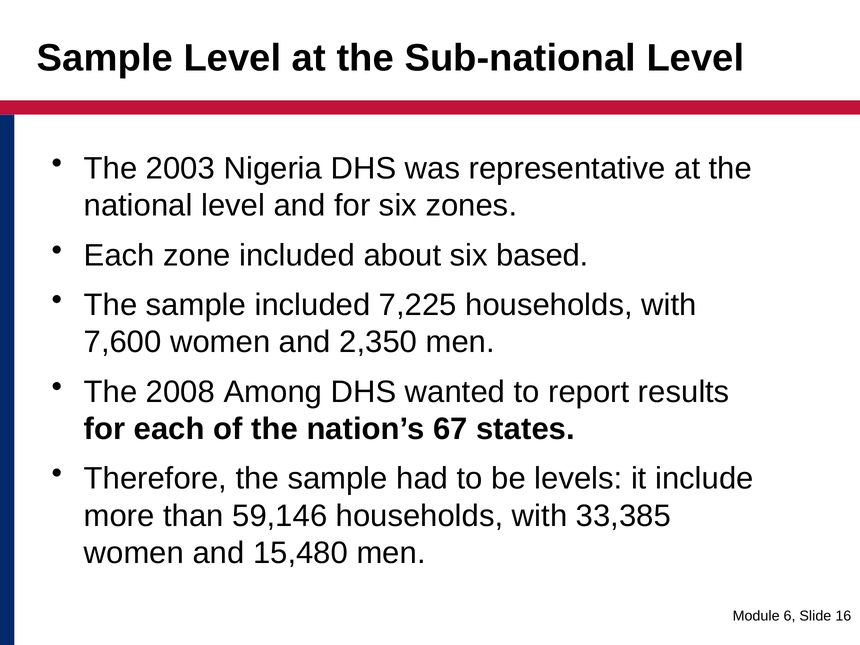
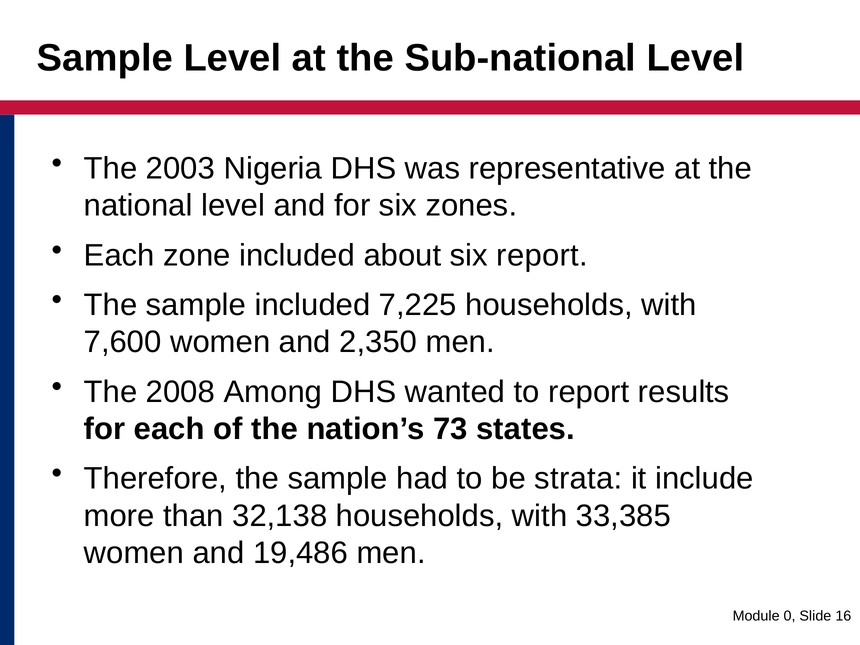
six based: based -> report (542, 255)
67: 67 -> 73 (450, 429)
levels: levels -> strata (578, 479)
59,146: 59,146 -> 32,138 (280, 516)
15,480: 15,480 -> 19,486 (301, 553)
6: 6 -> 0 (790, 616)
